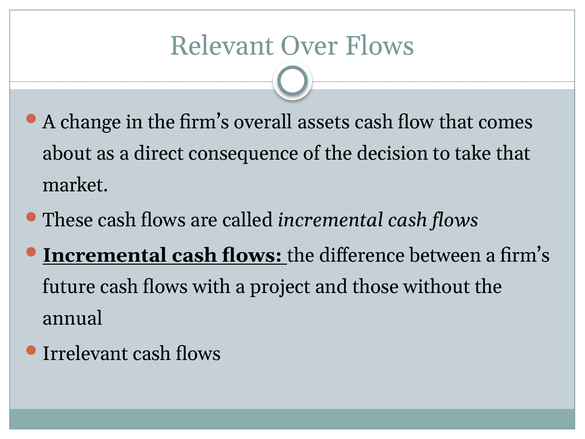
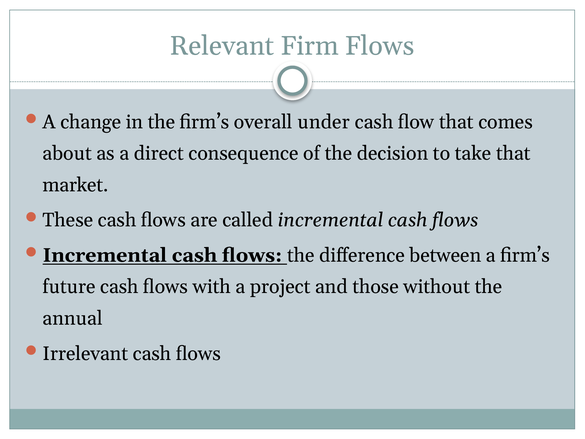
Over: Over -> Firm (310, 46)
assets: assets -> under (324, 122)
